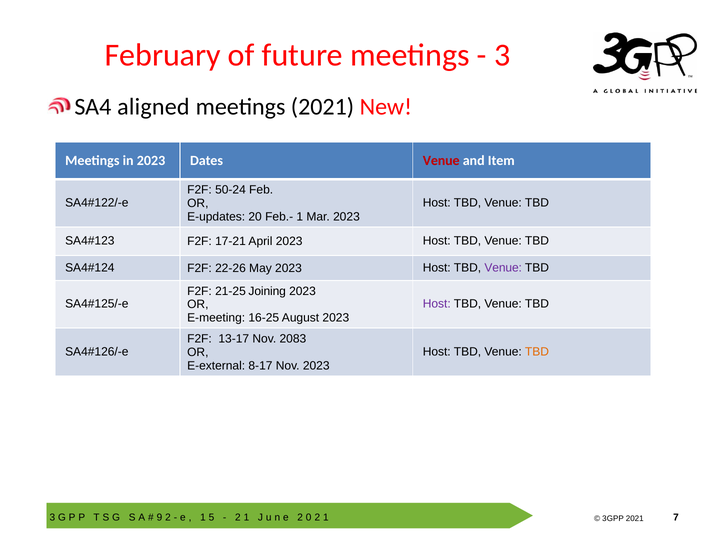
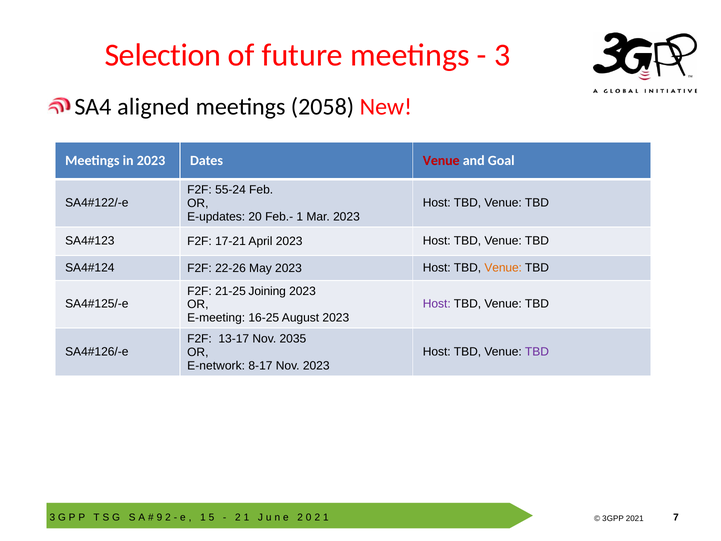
February: February -> Selection (163, 55)
meetings 2021: 2021 -> 2058 (322, 107)
Item: Item -> Goal (501, 160)
50-24: 50-24 -> 55-24 (230, 190)
Venue colour: purple -> orange (503, 267)
2083: 2083 -> 2035 (293, 339)
TBD colour: orange -> purple (537, 351)
E-external: E-external -> E-network (216, 365)
